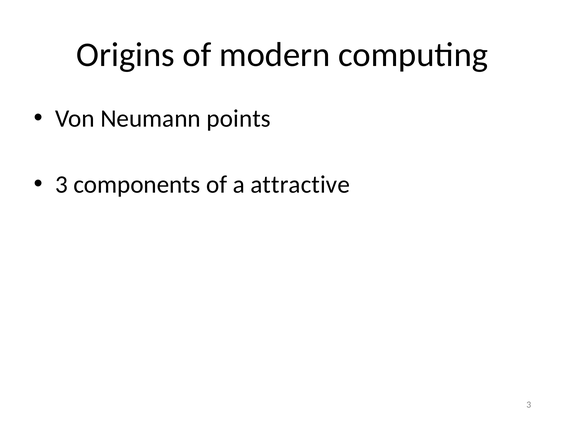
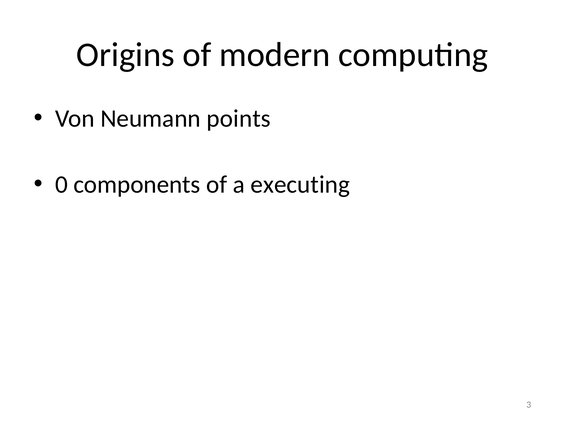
3: 3 -> 0 (61, 184)
attractive: attractive -> executing (300, 184)
